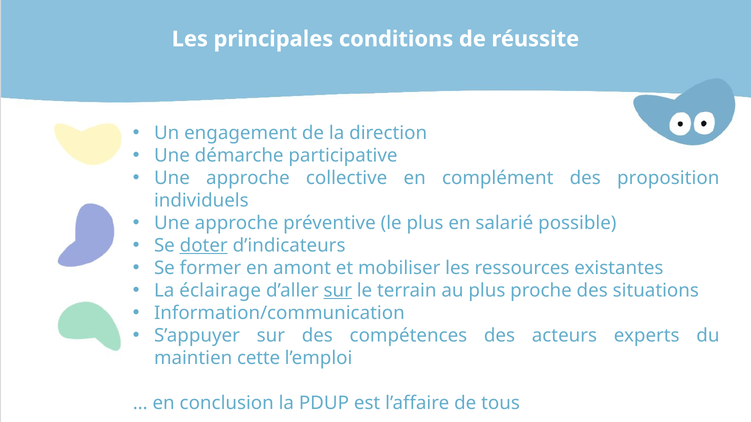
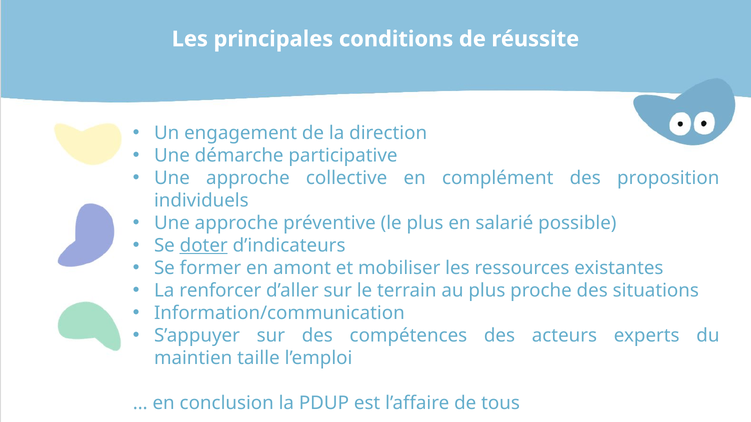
éclairage: éclairage -> renforcer (220, 291)
sur underline: present -> none (338, 291)
cette: cette -> taille (258, 358)
